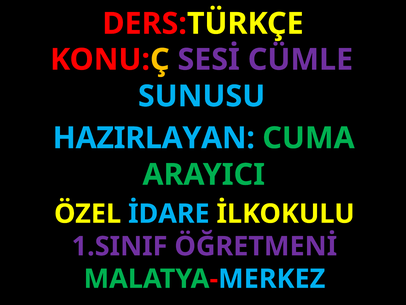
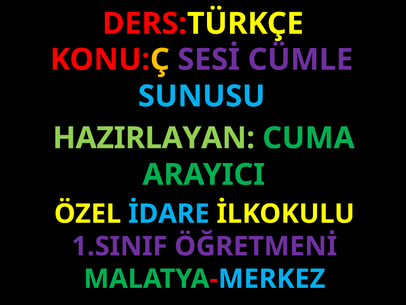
HAZIRLAYAN colour: light blue -> light green (154, 138)
